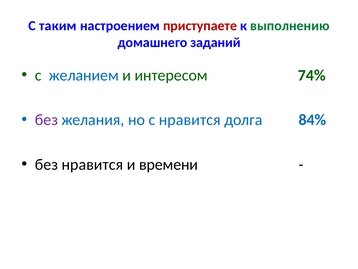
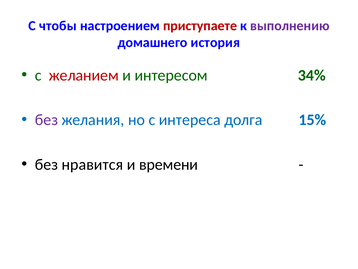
таким: таким -> чтобы (58, 26)
выполнению colour: green -> purple (290, 26)
заданий: заданий -> история (215, 42)
желанием colour: blue -> red (84, 75)
74%: 74% -> 34% (312, 75)
с нравится: нравится -> интереса (190, 120)
84%: 84% -> 15% (312, 120)
